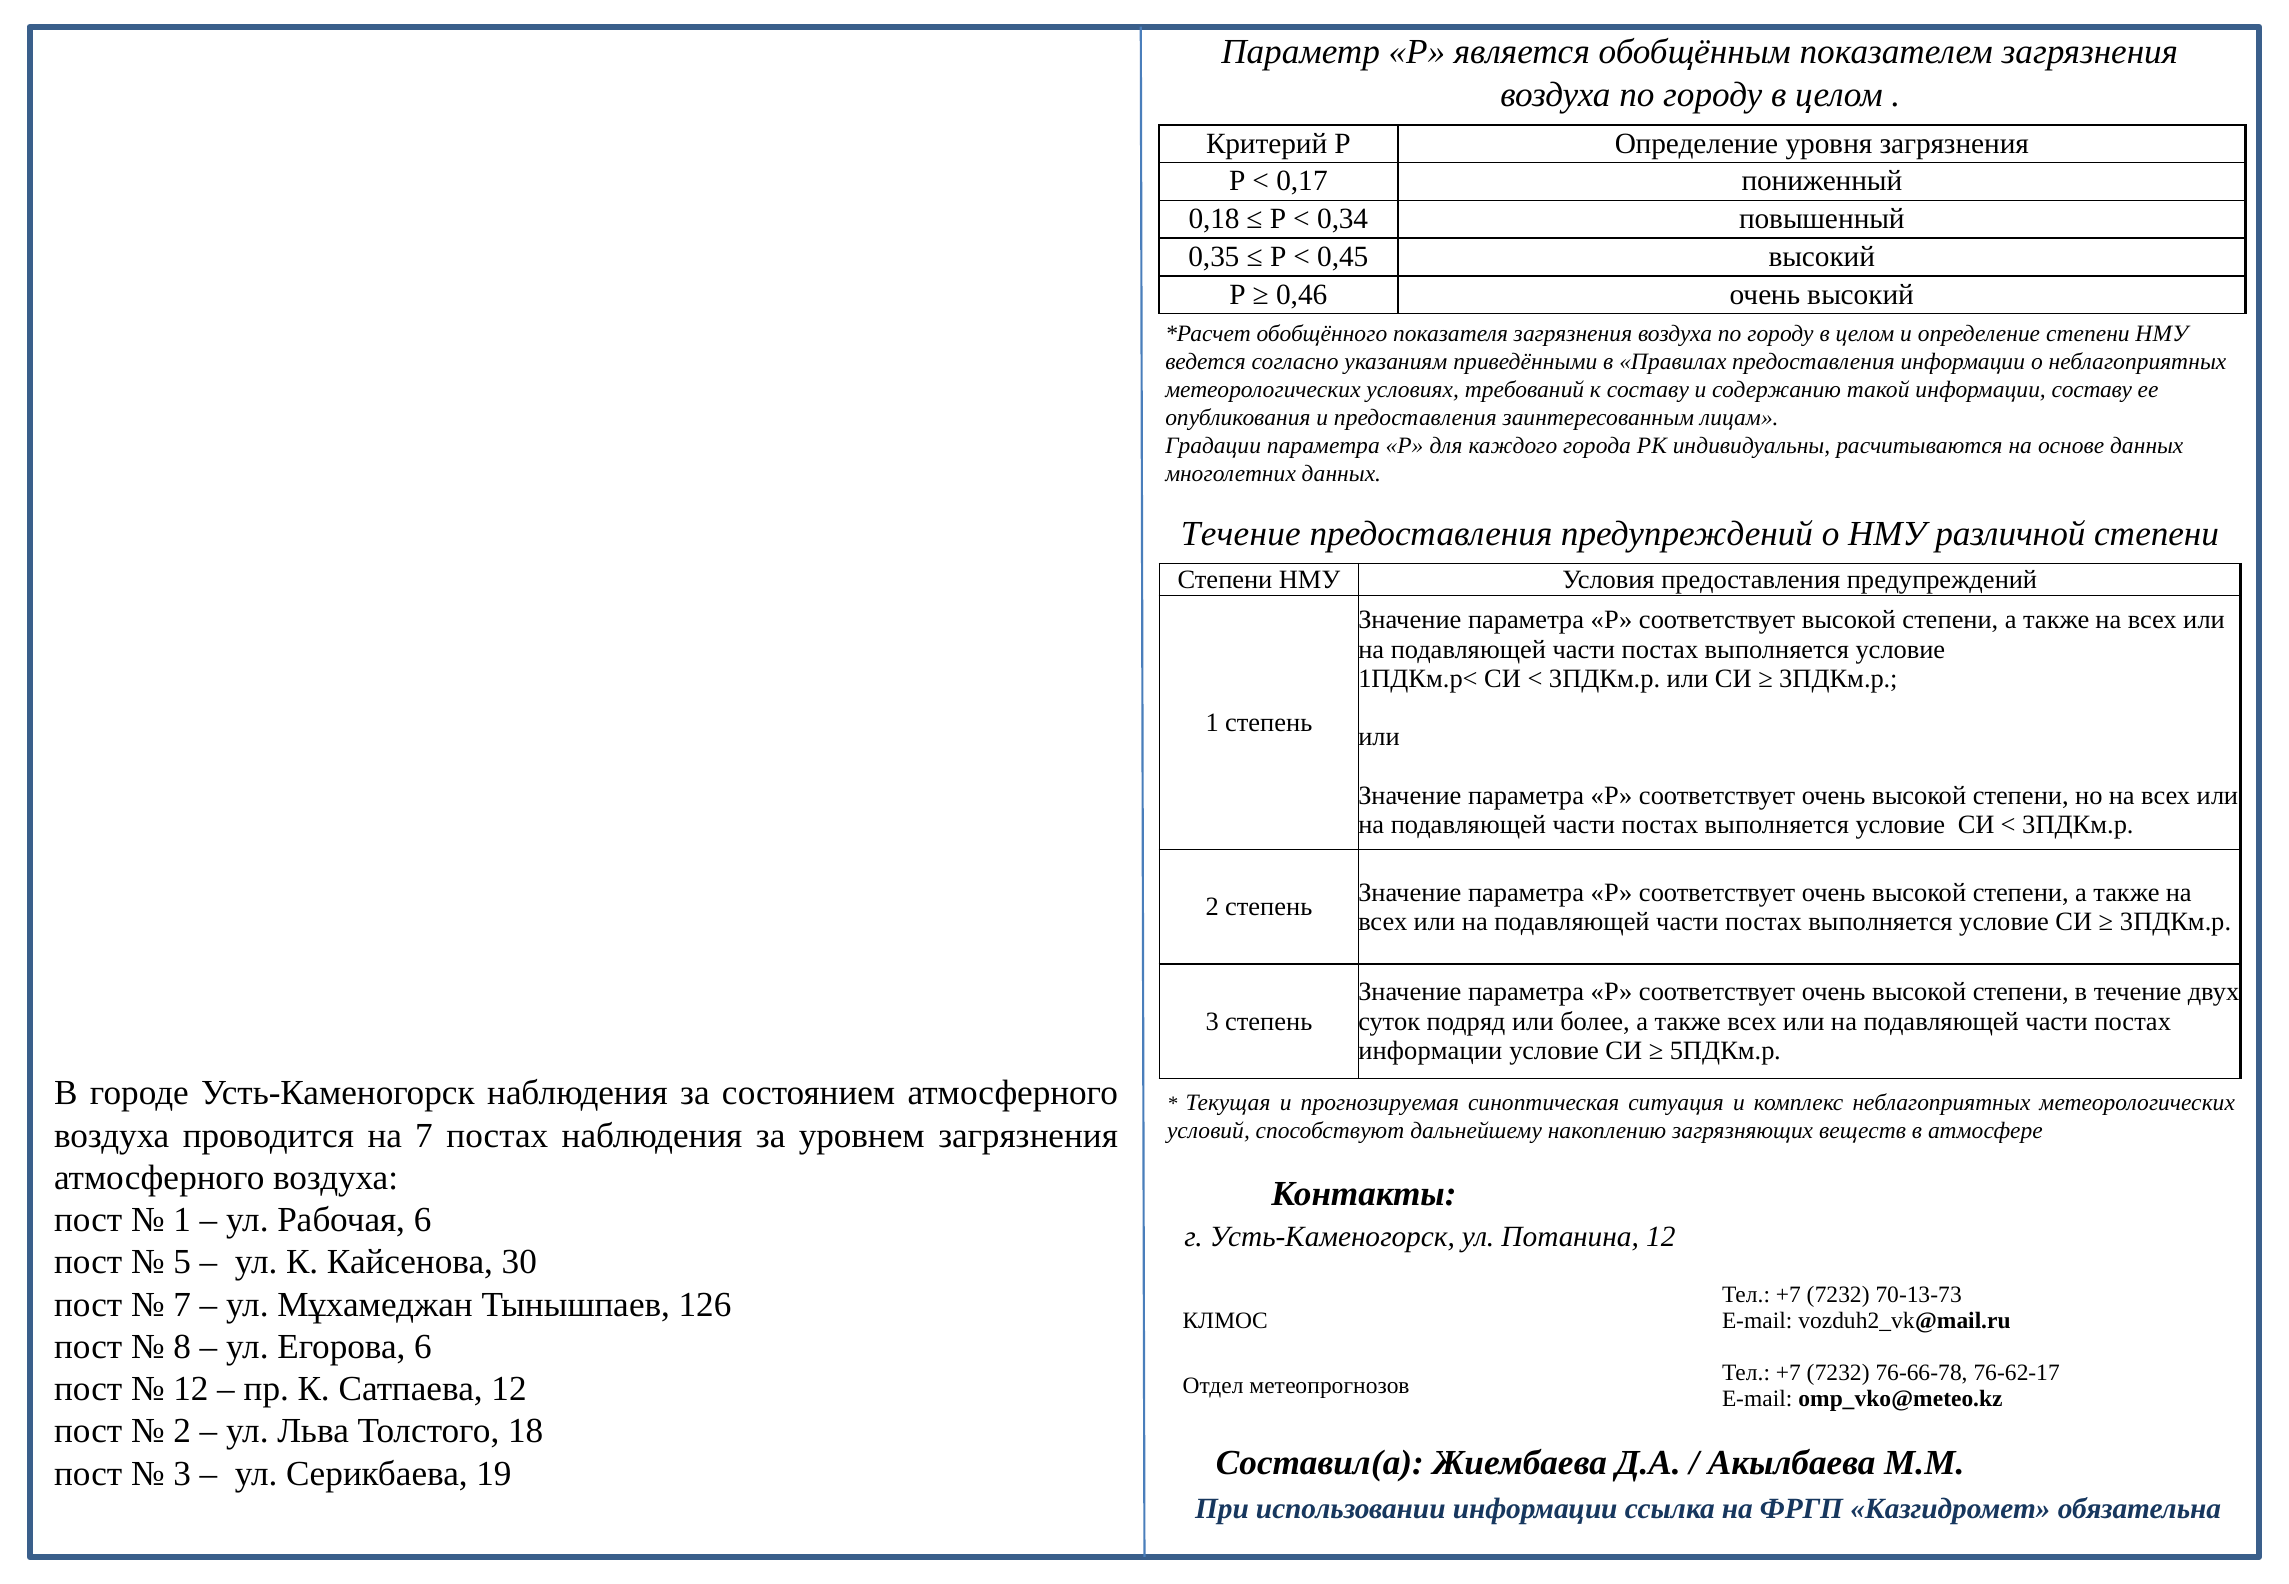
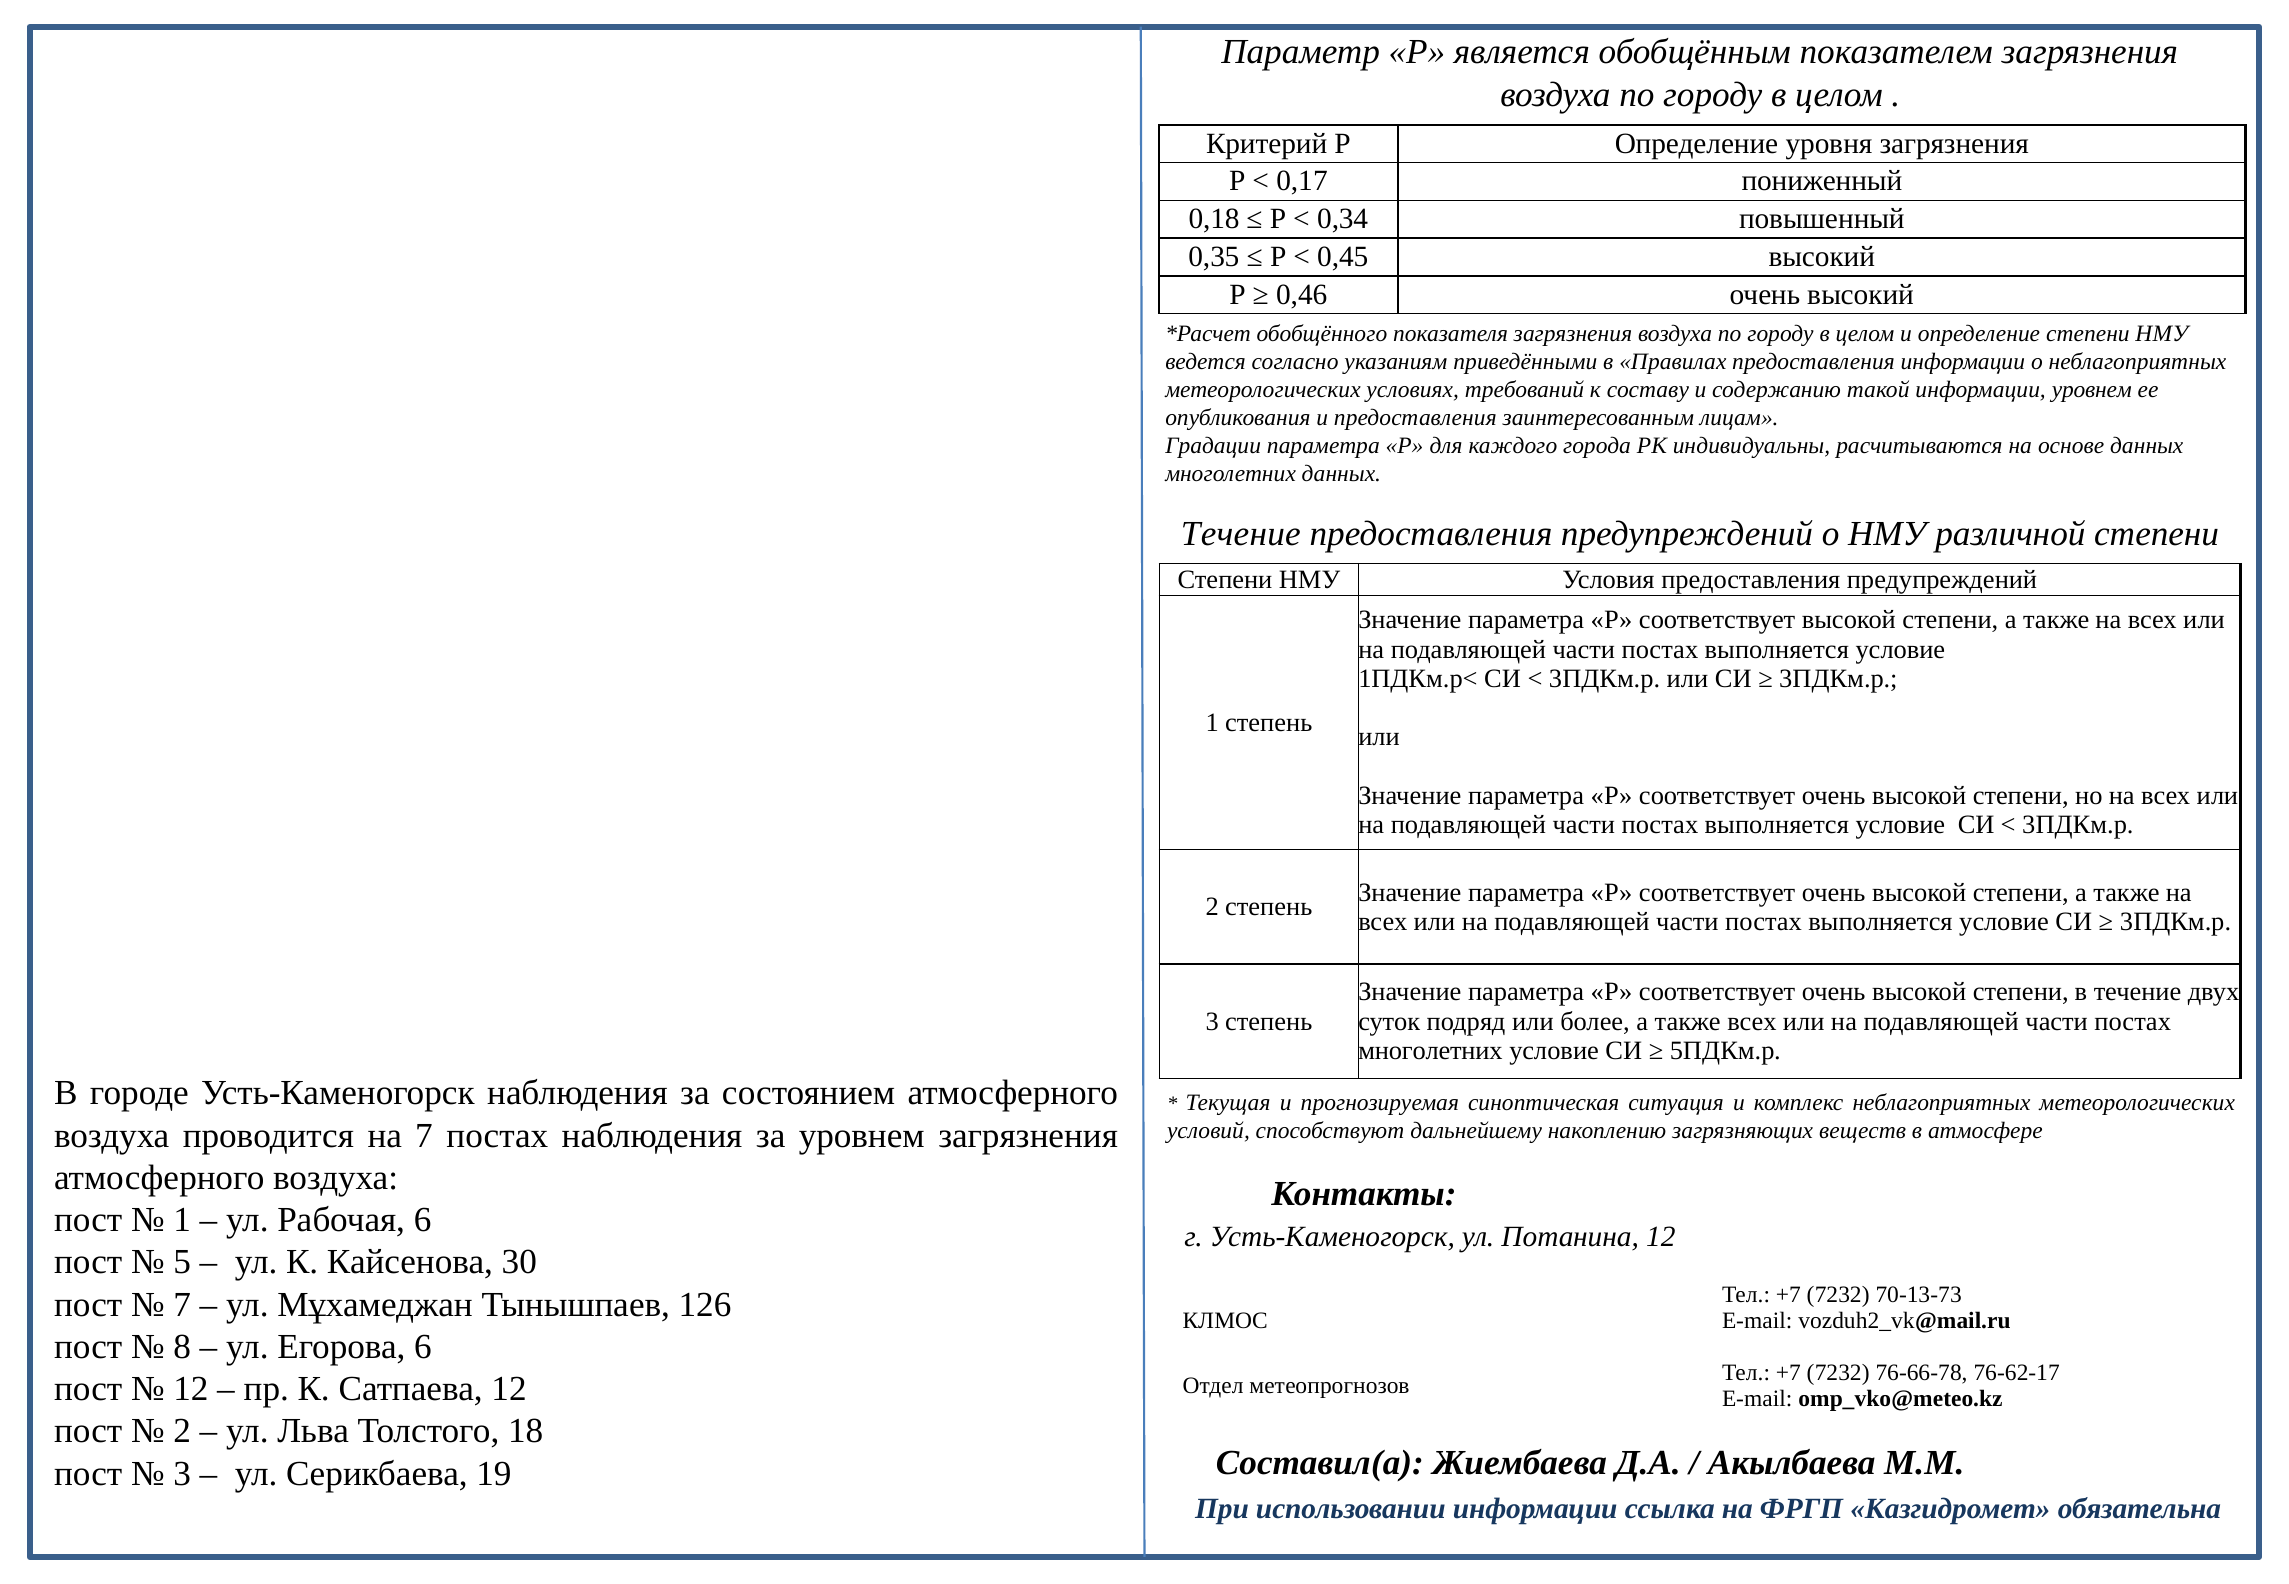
информации составу: составу -> уровнем (2092, 390)
информации: информации -> многолетних (1431, 1051)
